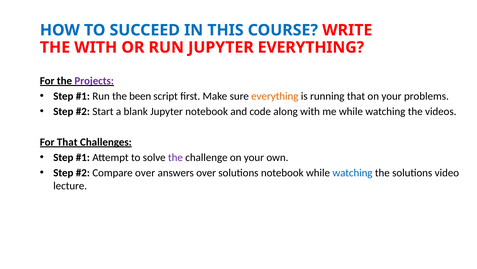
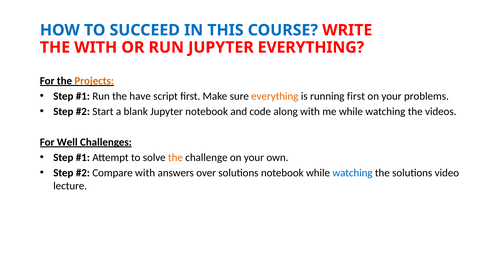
Projects colour: purple -> orange (94, 81)
been: been -> have (140, 96)
running that: that -> first (356, 96)
For That: That -> Well (67, 142)
the colour: purple -> orange (175, 157)
Compare over: over -> with (145, 172)
